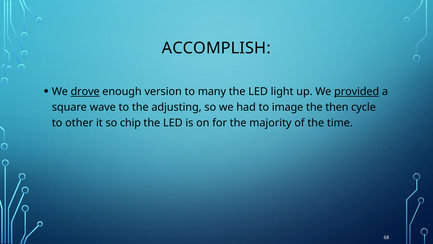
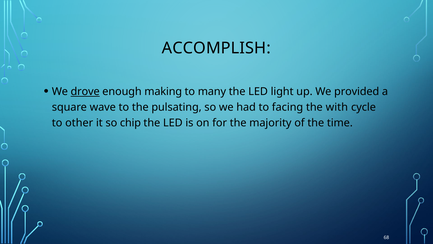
version: version -> making (163, 91)
provided underline: present -> none (357, 91)
adjusting: adjusting -> pulsating (177, 107)
image: image -> facing (288, 107)
then: then -> with (337, 107)
